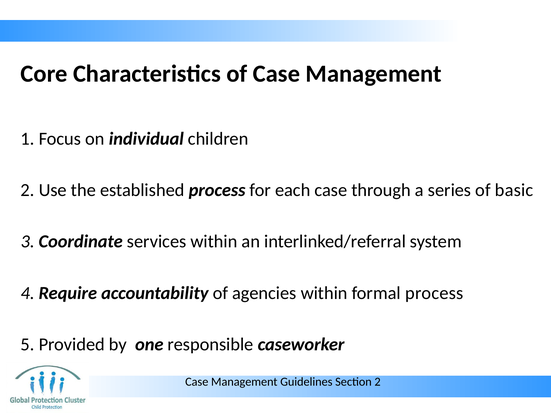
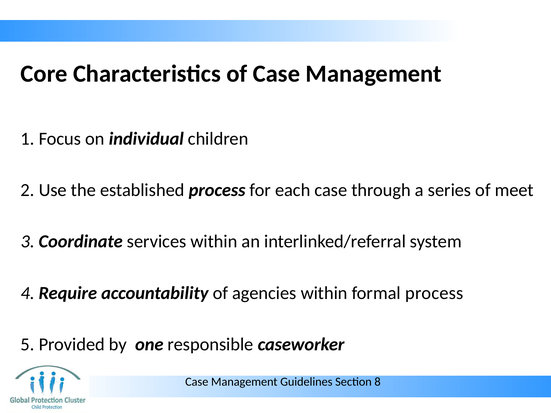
basic: basic -> meet (514, 190)
Section 2: 2 -> 8 (378, 382)
